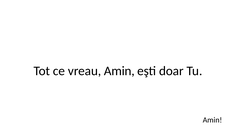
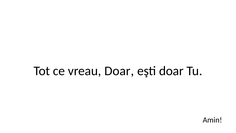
vreau Amin: Amin -> Doar (119, 71)
